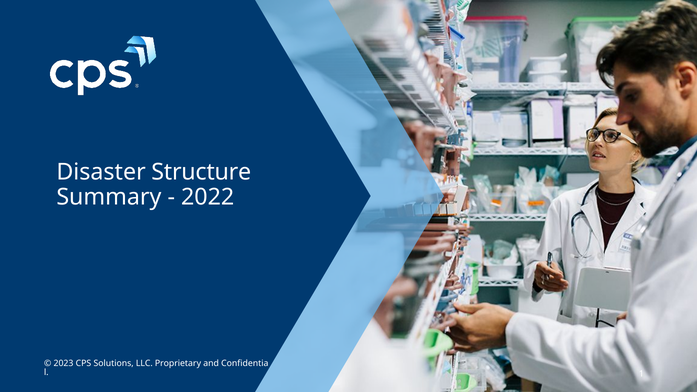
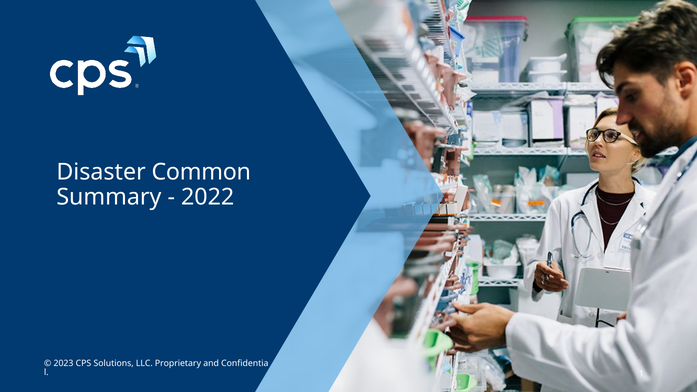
Structure: Structure -> Common (201, 172)
